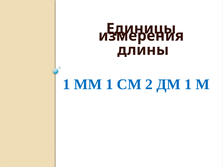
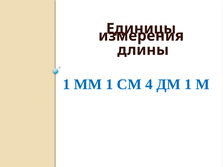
2: 2 -> 4 (149, 85)
